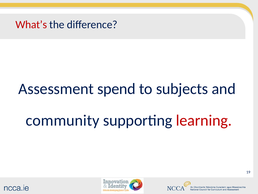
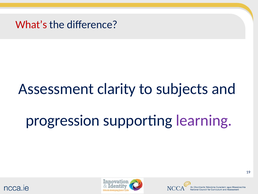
spend: spend -> clarity (116, 89)
community: community -> progression (63, 120)
learning colour: red -> purple (204, 120)
